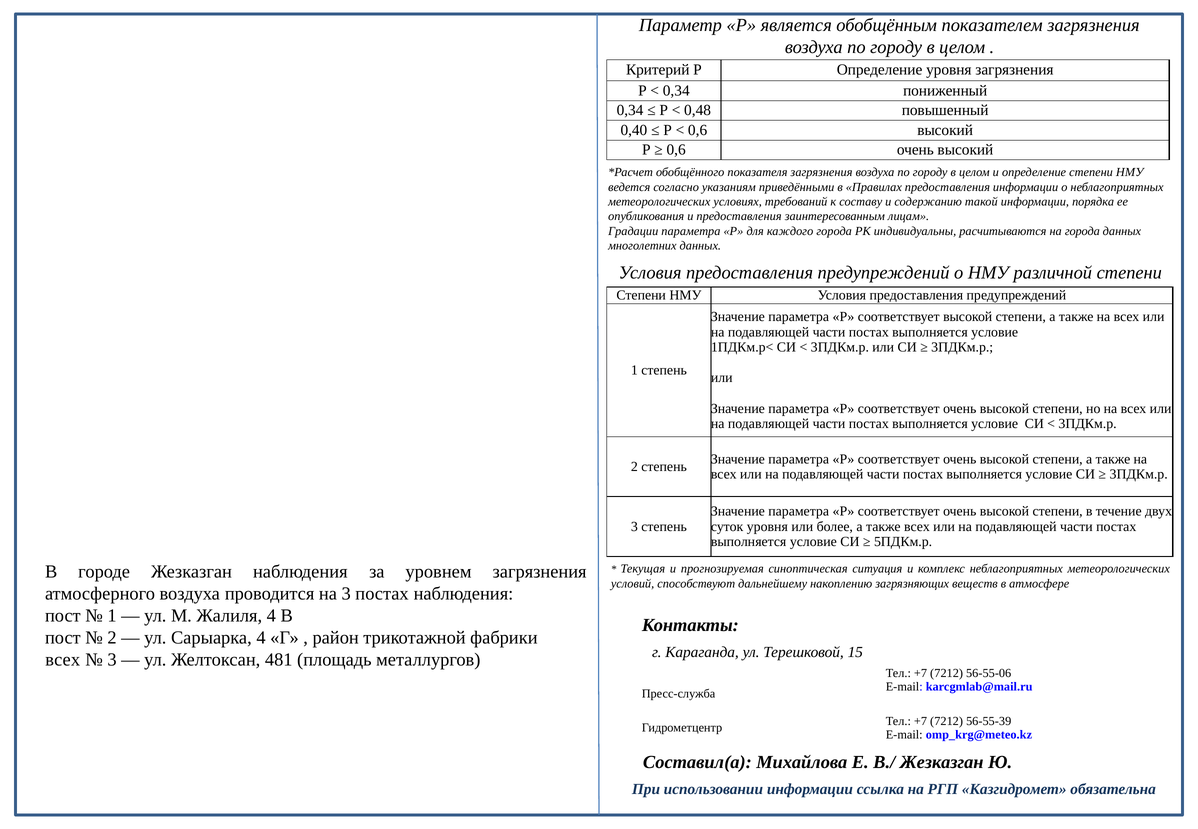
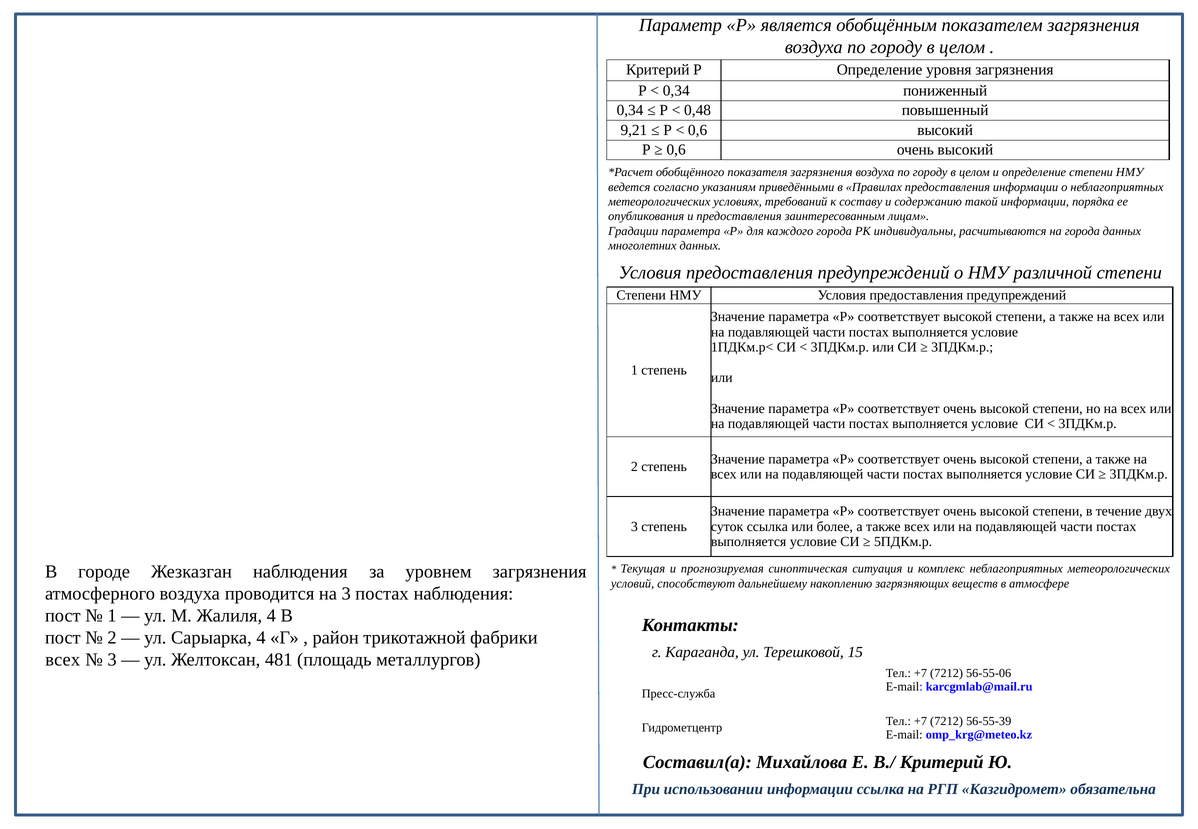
0,40: 0,40 -> 9,21 (634, 130)
суток уровня: уровня -> ссылка (767, 527)
В./ Жезказган: Жезказган -> Критерий (942, 763)
